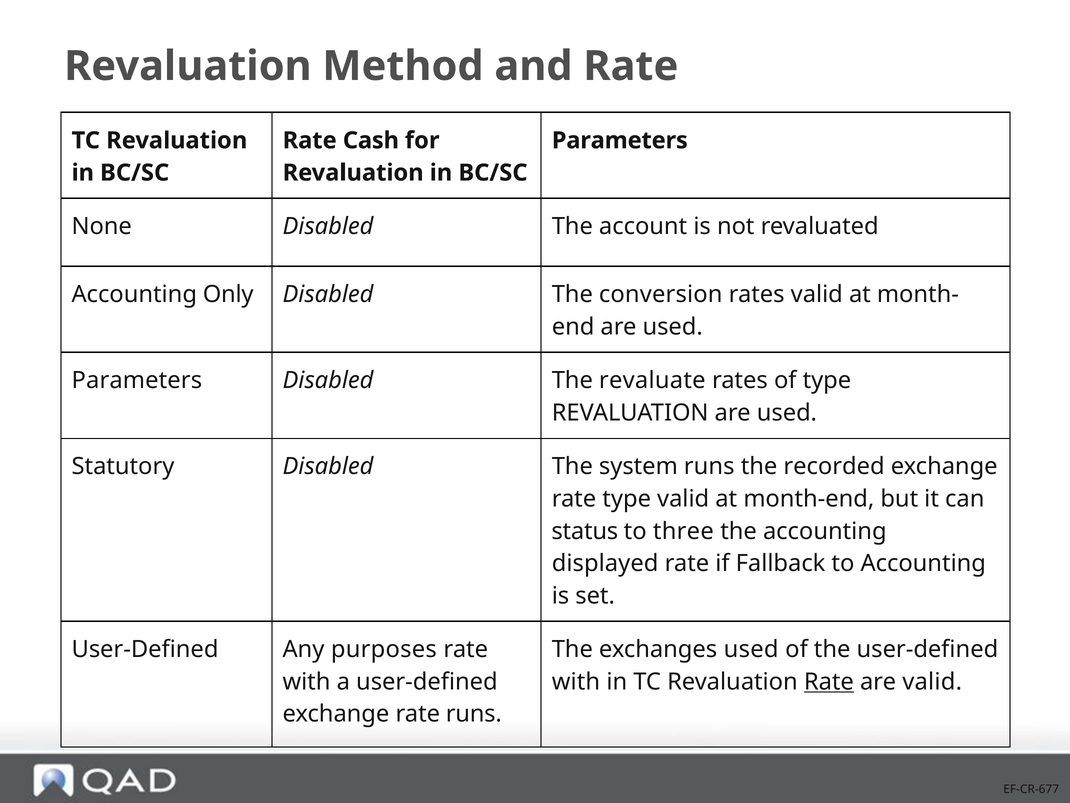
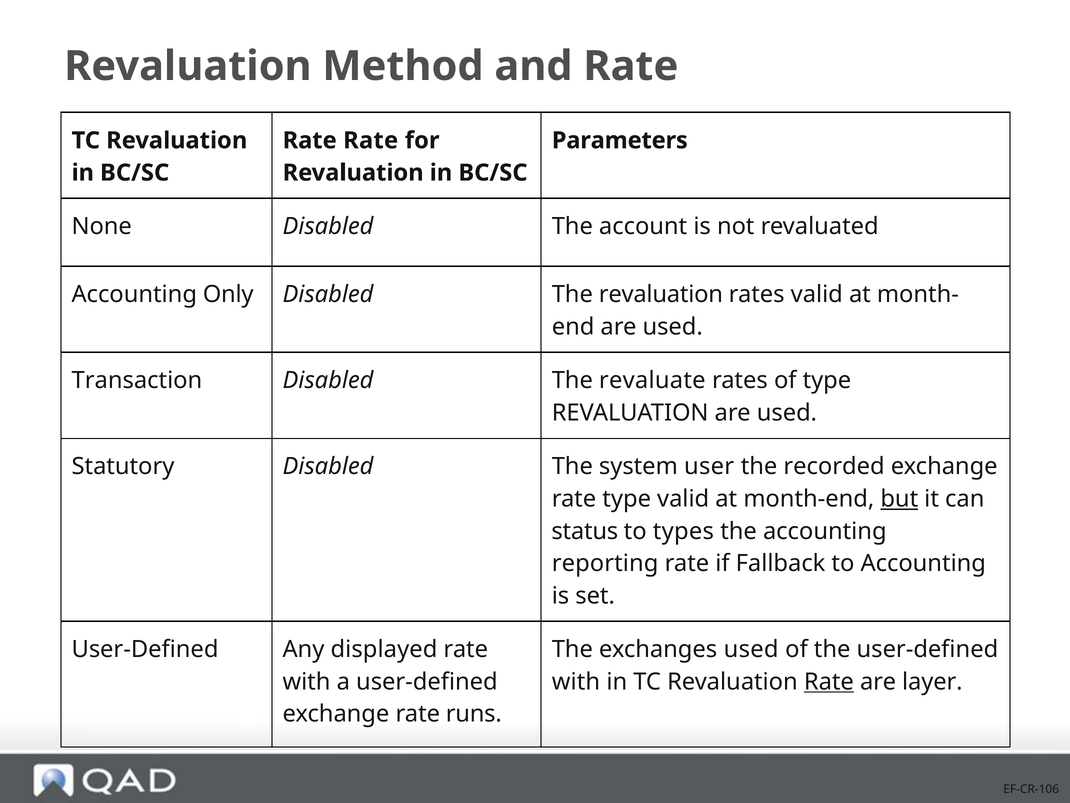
Rate Cash: Cash -> Rate (371, 140)
The conversion: conversion -> revaluation (661, 294)
Parameters: Parameters -> Transaction (137, 380)
system runs: runs -> user (709, 466)
but underline: none -> present (899, 499)
three: three -> types (683, 531)
displayed: displayed -> reporting (605, 563)
purposes: purposes -> displayed (384, 649)
are valid: valid -> layer (932, 681)
EF-CR-677: EF-CR-677 -> EF-CR-106 (1031, 789)
